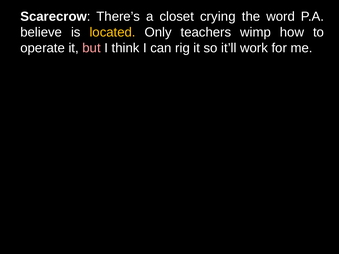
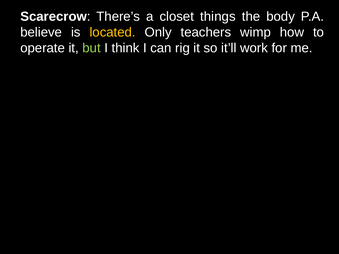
crying: crying -> things (218, 16)
word: word -> body (281, 16)
but colour: pink -> light green (92, 48)
